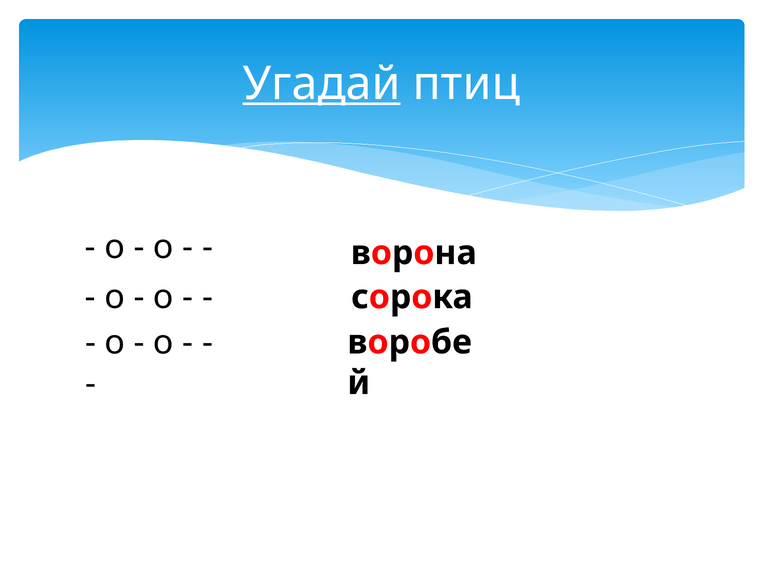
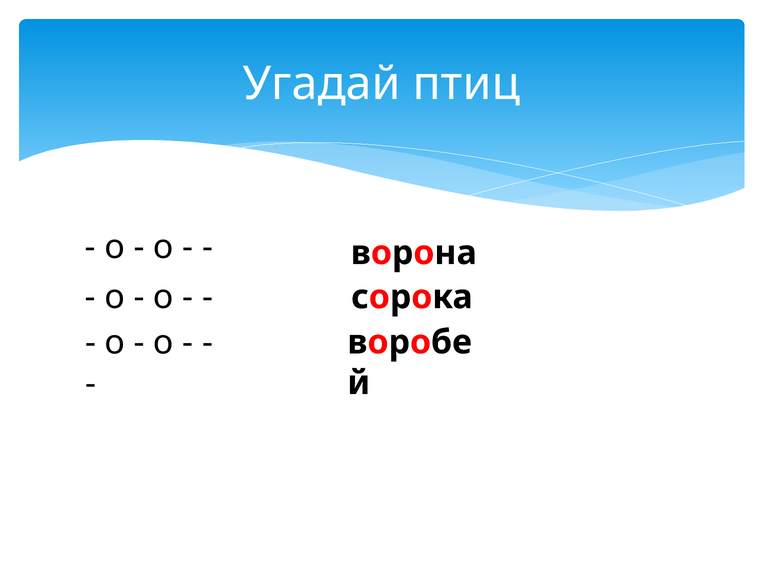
Угадай underline: present -> none (322, 84)
